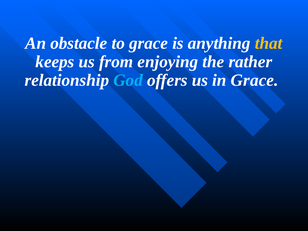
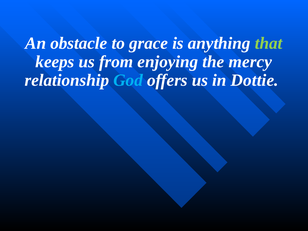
that colour: yellow -> light green (269, 43)
rather: rather -> mercy (250, 62)
in Grace: Grace -> Dottie (255, 80)
